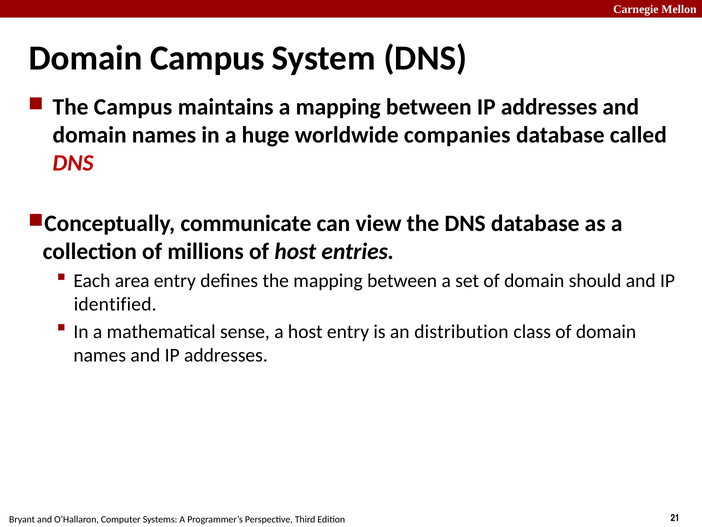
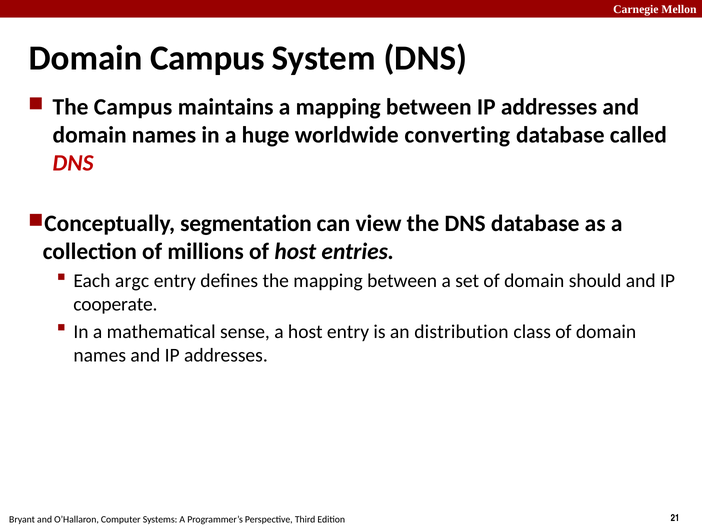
companies: companies -> converting (457, 135)
communicate: communicate -> segmentation (246, 223)
area: area -> argc (132, 281)
identified: identified -> cooperate (115, 304)
